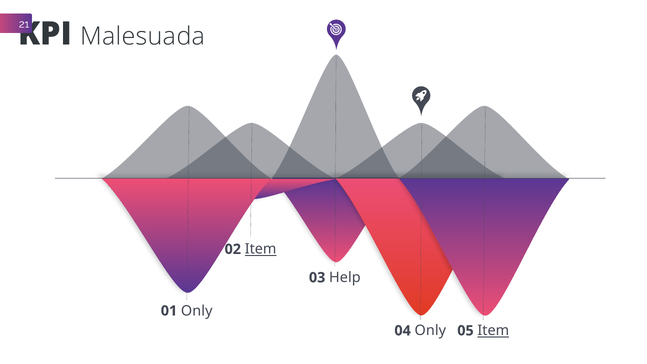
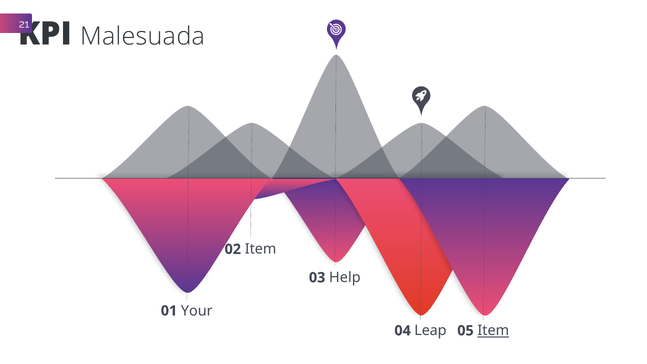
Item underline: present -> none (261, 249)
01 Only: Only -> Your (197, 311)
04 Only: Only -> Leap (430, 331)
